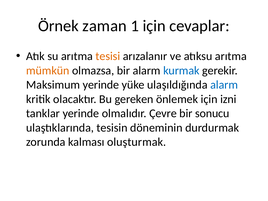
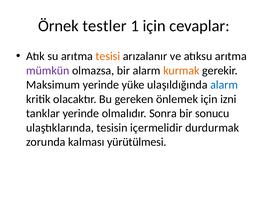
zaman: zaman -> testler (105, 26)
mümkün colour: orange -> purple (48, 71)
kurmak colour: blue -> orange (181, 71)
Çevre: Çevre -> Sonra (163, 113)
döneminin: döneminin -> içermelidir (156, 128)
oluşturmak: oluşturmak -> yürütülmesi (137, 142)
